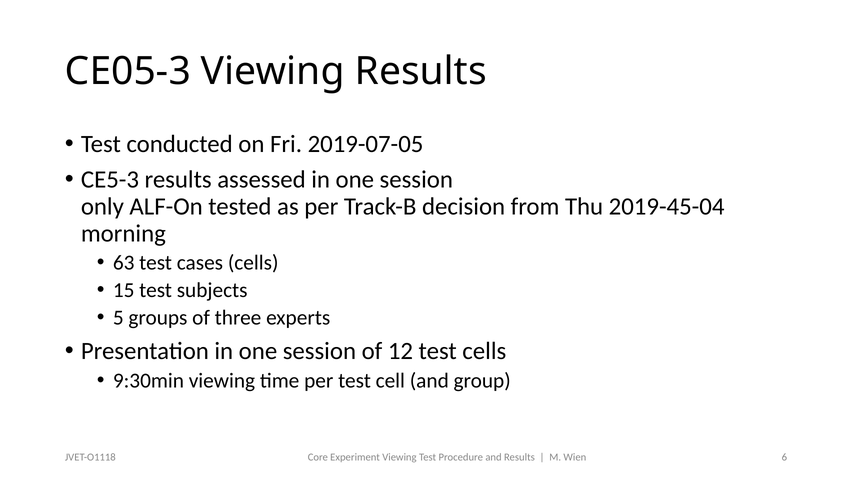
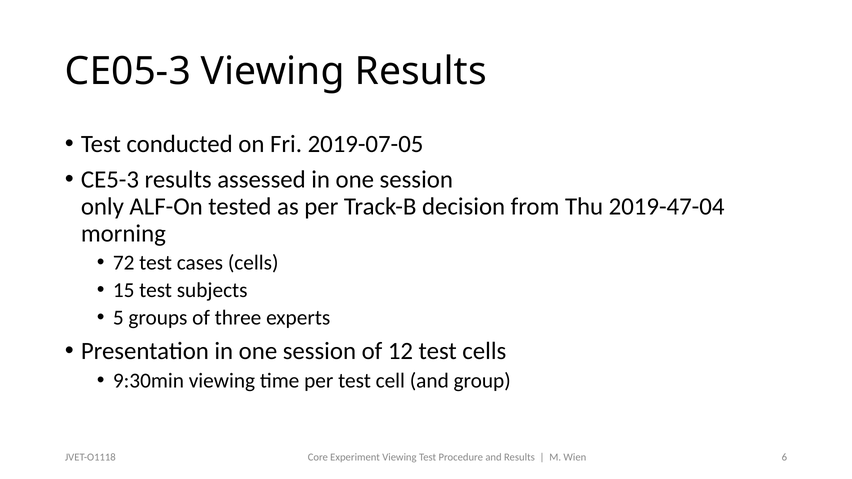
2019-45-04: 2019-45-04 -> 2019-47-04 (667, 207)
63: 63 -> 72 (124, 263)
